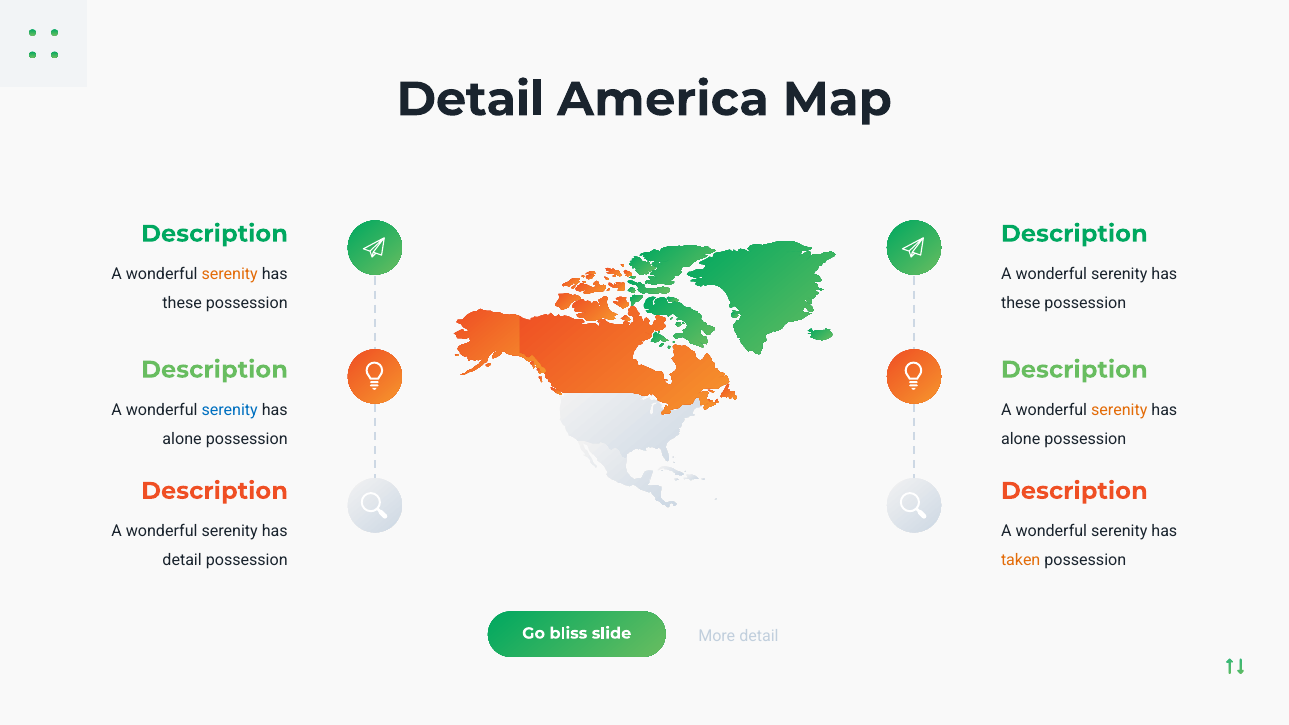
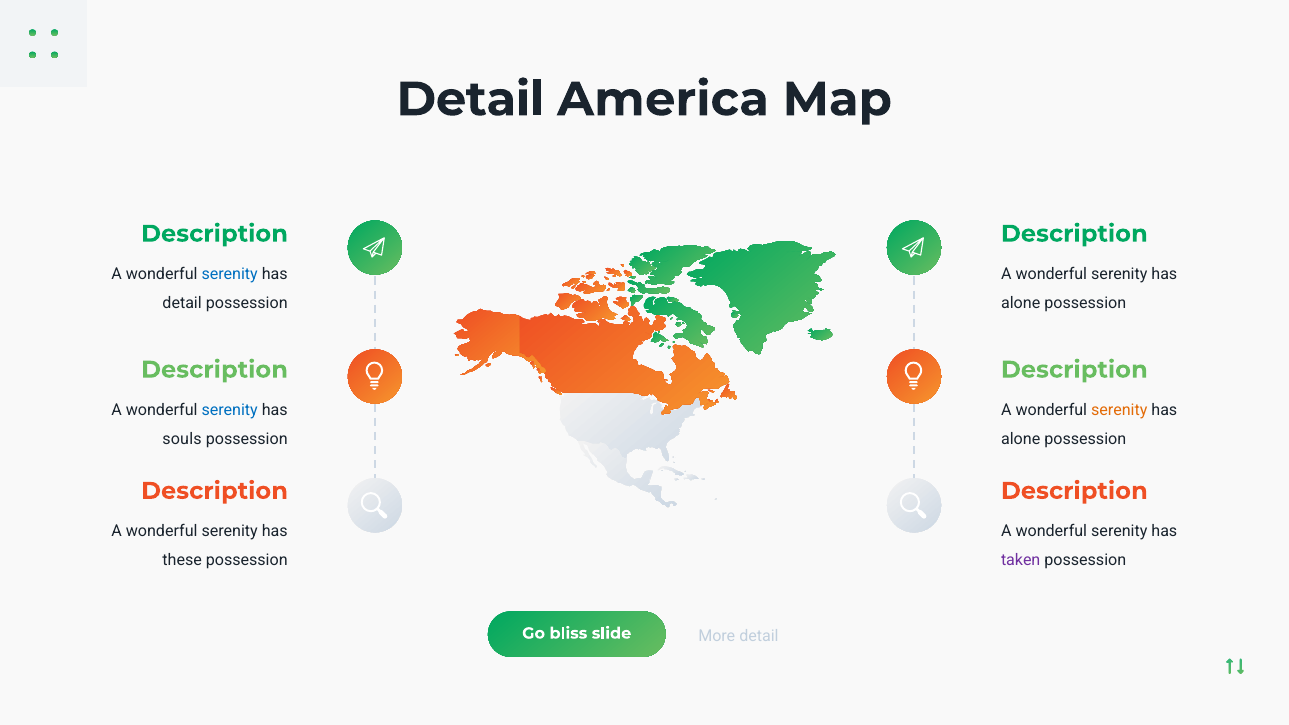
serenity colour: orange -> blue (230, 274)
these: these -> detail (182, 303)
these: these -> alone (1021, 303)
alone: alone -> souls (182, 439)
detail: detail -> these (182, 560)
taken colour: orange -> purple (1021, 560)
